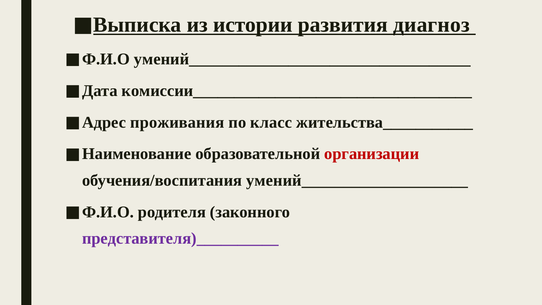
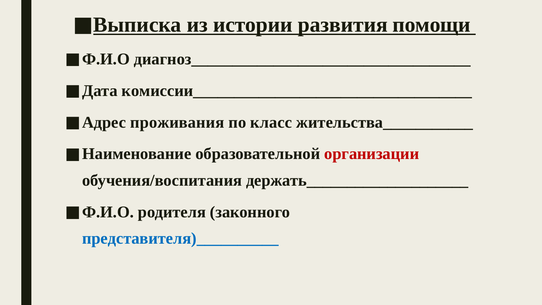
диагноз: диагноз -> помощи (432, 25)
умений__________________________________: умений__________________________________ -> диагноз__________________________________ (302, 59)
умений____________________: умений____________________ -> держать____________________ (357, 180)
представителя)__________ colour: purple -> blue (180, 238)
